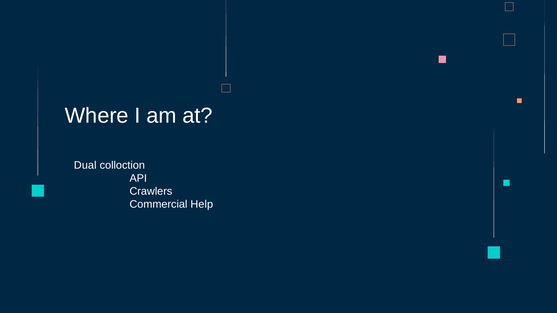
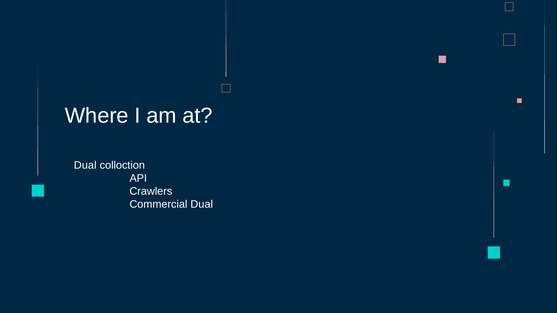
Commercial Help: Help -> Dual (202, 205)
